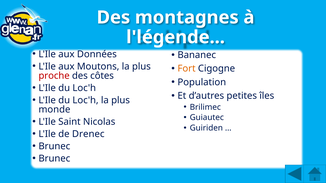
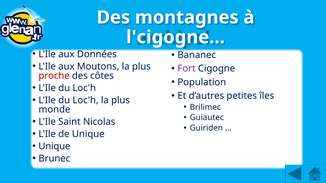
l'légende: l'légende -> l'cigogne (176, 37)
Fort colour: orange -> purple (187, 69)
de Drenec: Drenec -> Unique (88, 134)
Brunec: Brunec -> Unique (54, 147)
